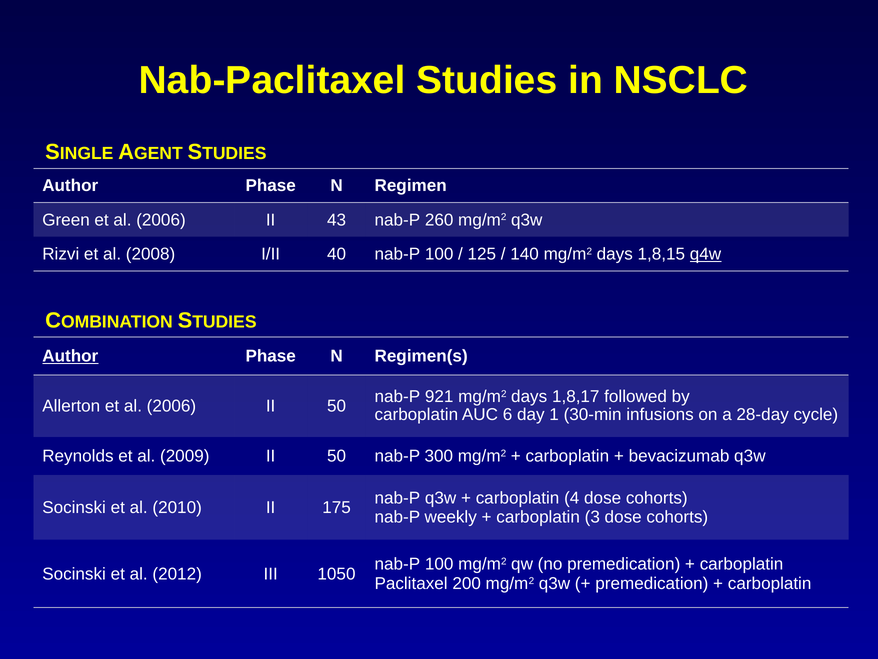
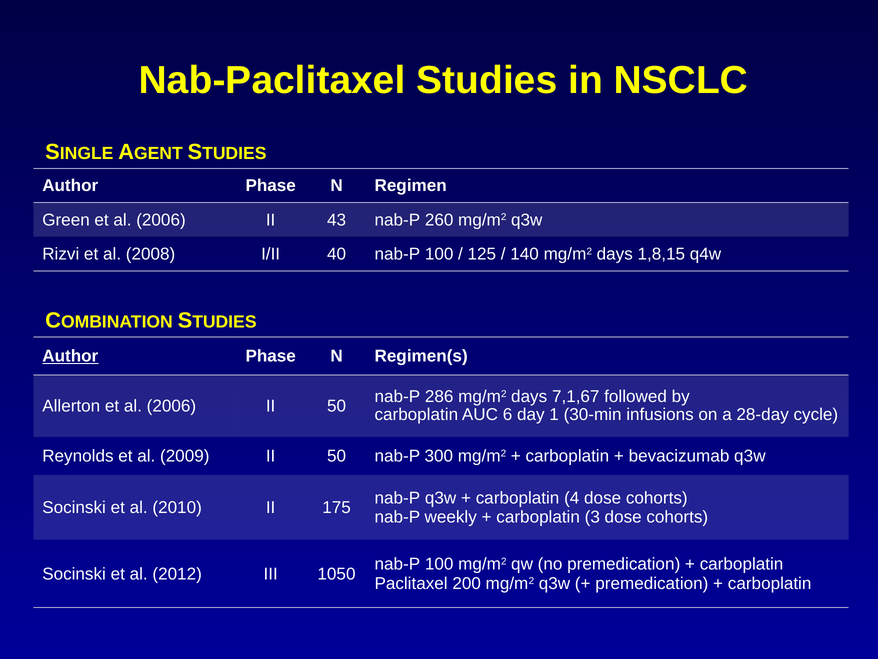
q4w underline: present -> none (705, 254)
921: 921 -> 286 (439, 396)
1,8,17: 1,8,17 -> 7,1,67 (576, 396)
